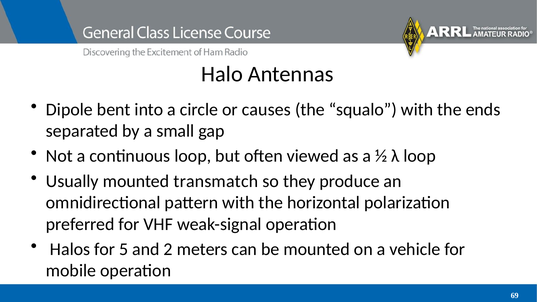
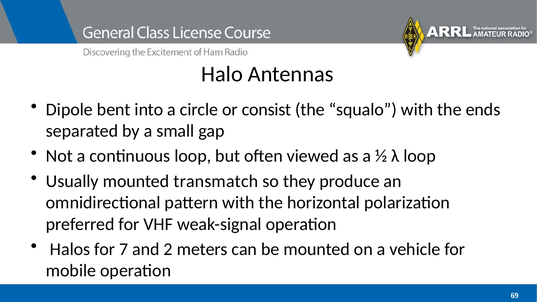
causes: causes -> consist (267, 110)
5: 5 -> 7 (124, 249)
